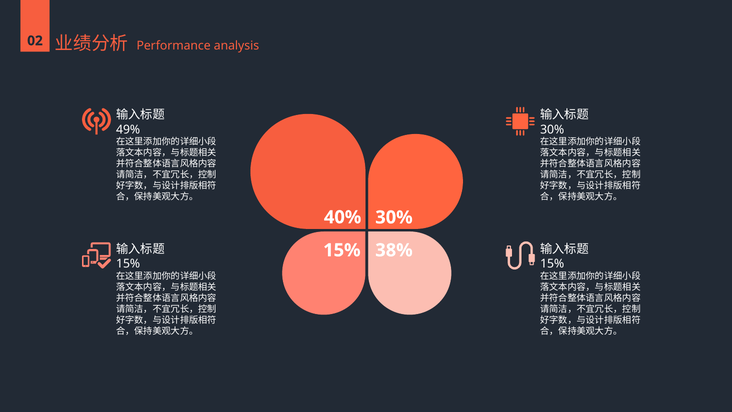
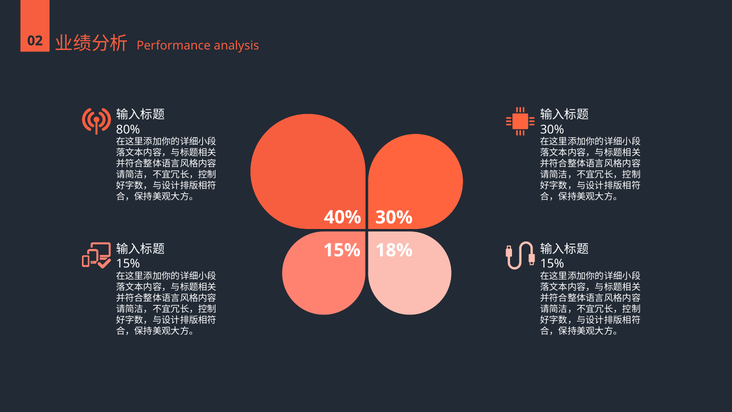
49%: 49% -> 80% (128, 129)
38%: 38% -> 18% (394, 250)
